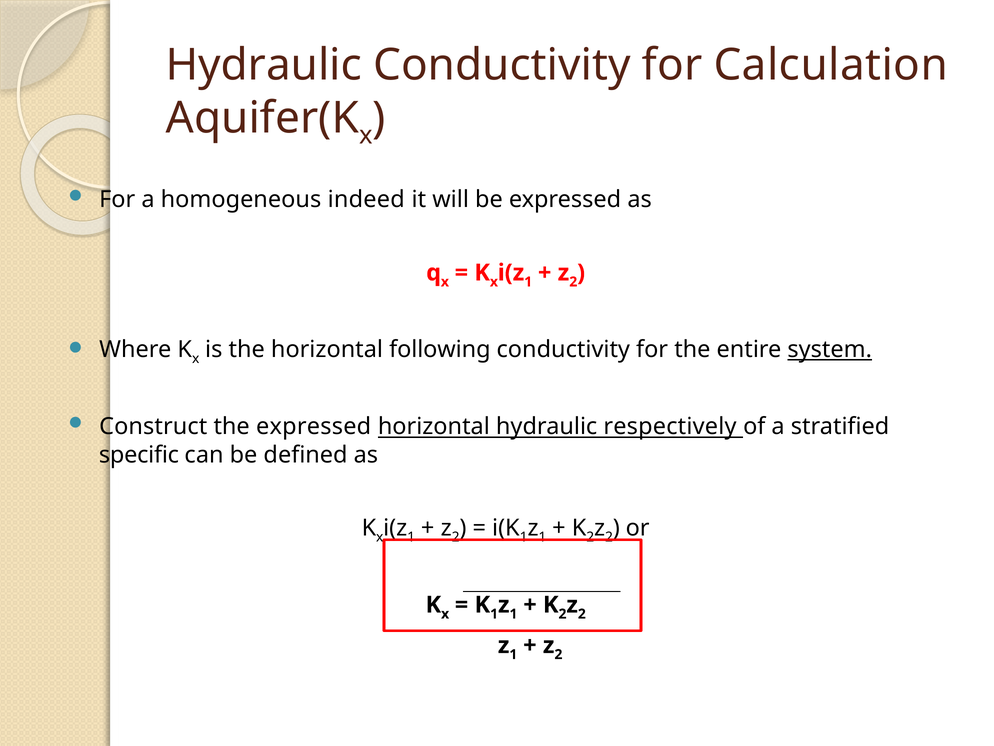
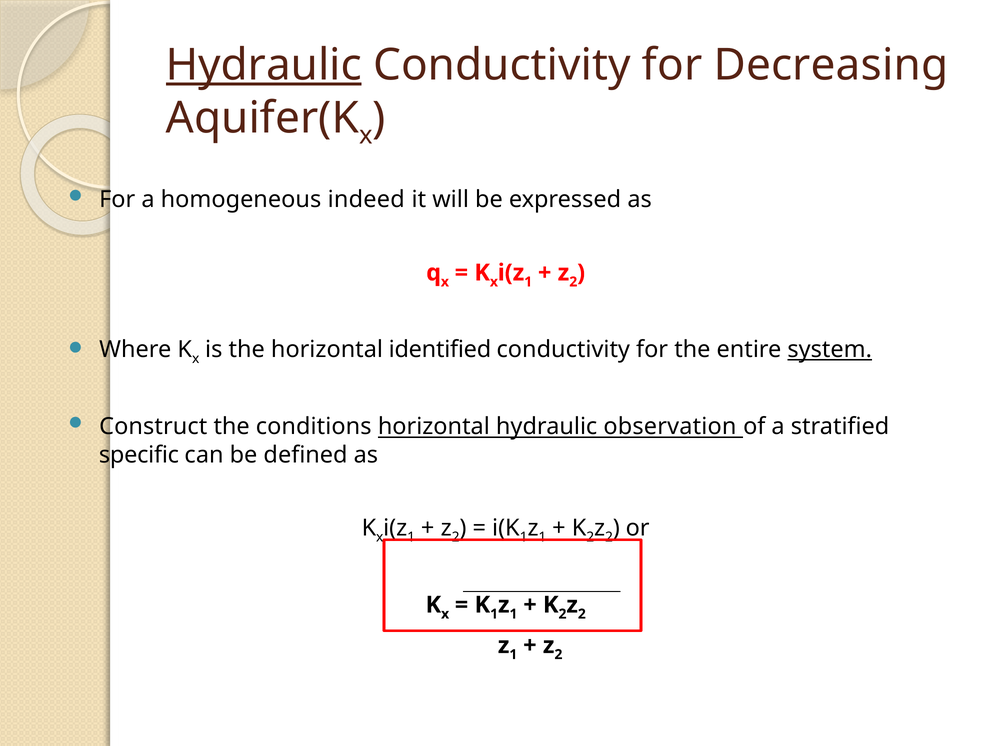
Hydraulic underline: none -> present (264, 65)
Calculation: Calculation -> Decreasing (831, 65)
following: following -> identified (440, 349)
the expressed: expressed -> conditions (314, 426)
respectively: respectively -> observation (670, 426)
